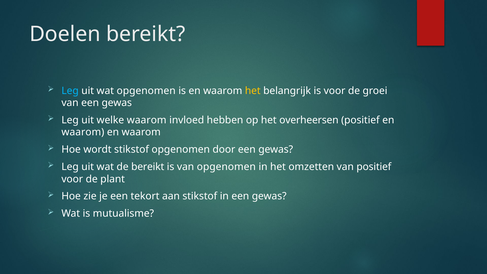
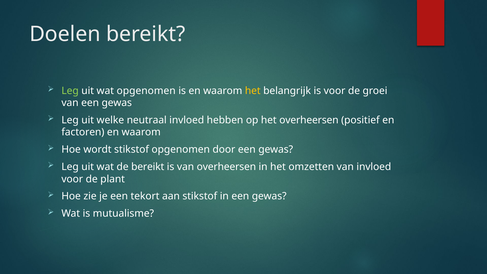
Leg colour: light blue -> light green (70, 91)
welke waarom: waarom -> neutraal (147, 120)
waarom: waarom -> factoren (83, 132)
van opgenomen: opgenomen -> overheersen (226, 167)
van positief: positief -> invloed (374, 167)
